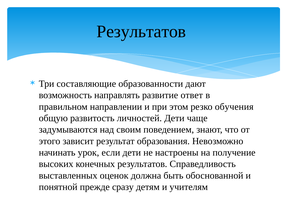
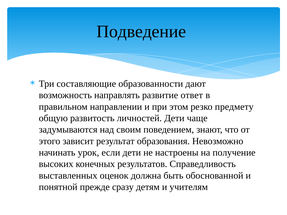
Результатов: Результатов -> Подведение (141, 32)
обучения: обучения -> предмету (234, 107)
